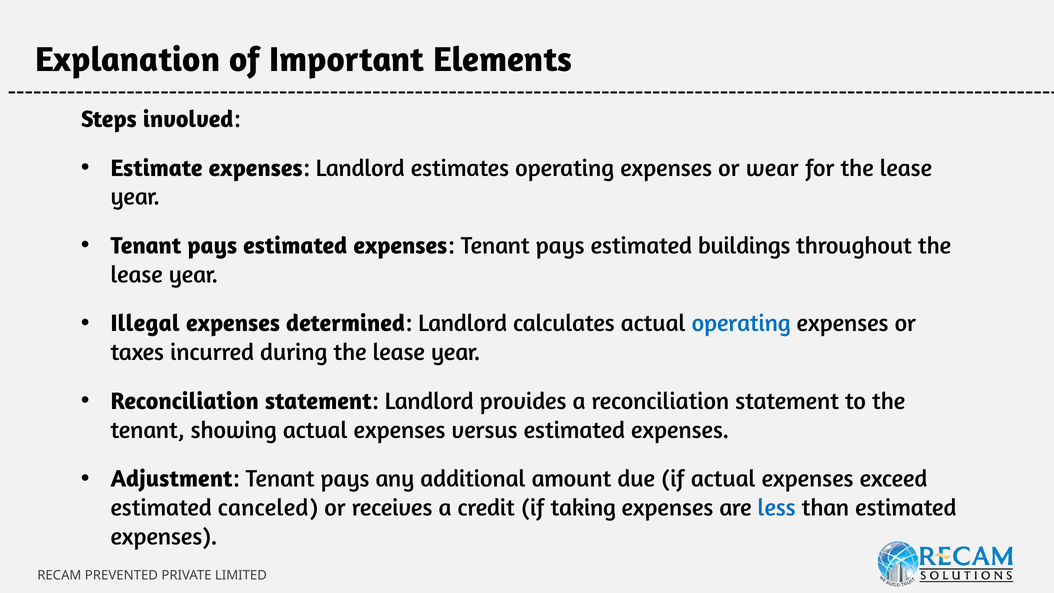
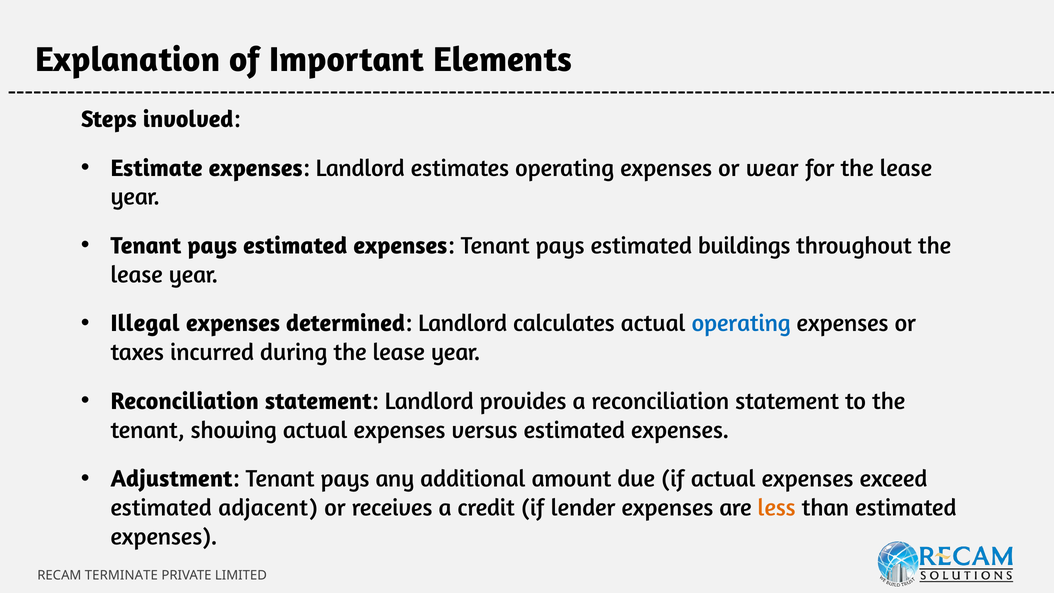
canceled: canceled -> adjacent (268, 508)
taking: taking -> lender (583, 508)
less colour: blue -> orange (777, 508)
PREVENTED: PREVENTED -> TERMINATE (121, 575)
